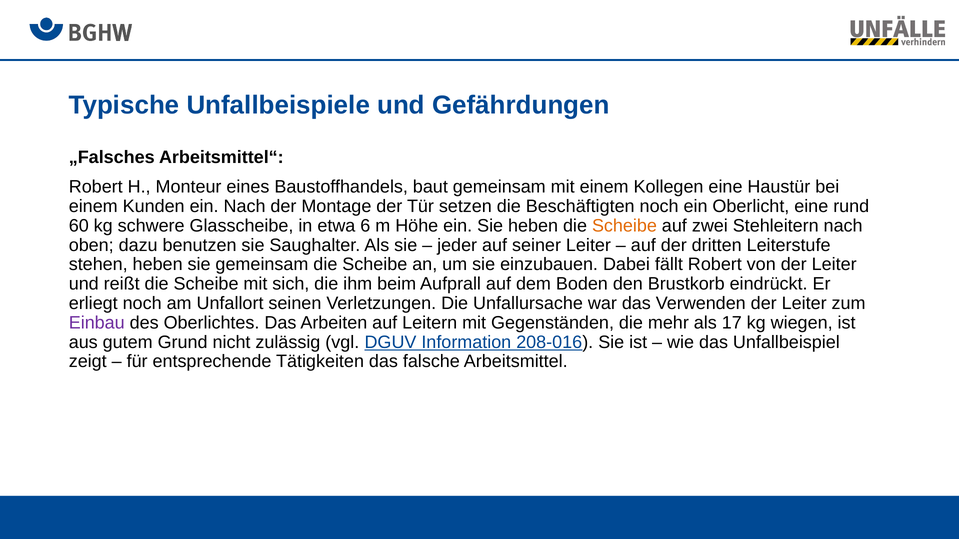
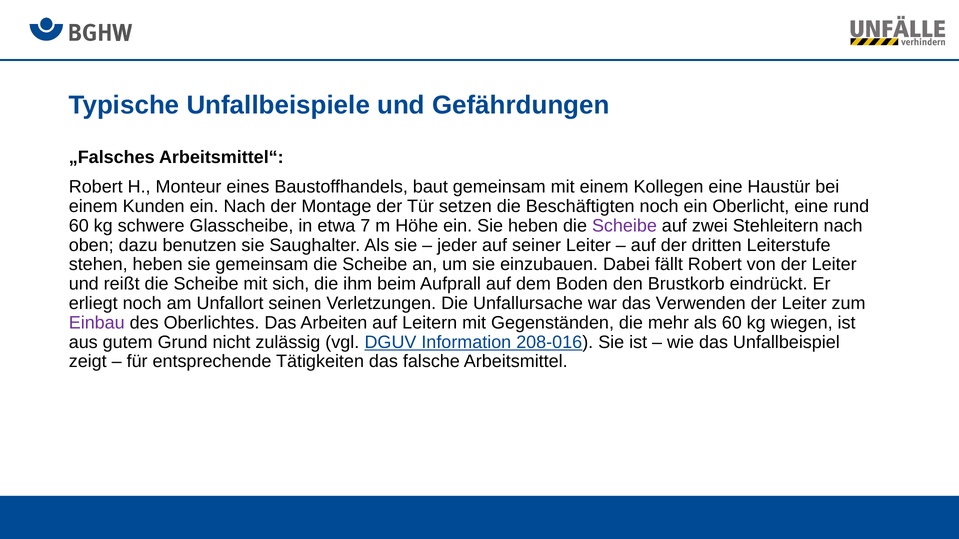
6: 6 -> 7 (365, 226)
Scheibe colour: orange -> purple (624, 226)
als 17: 17 -> 60 (732, 323)
